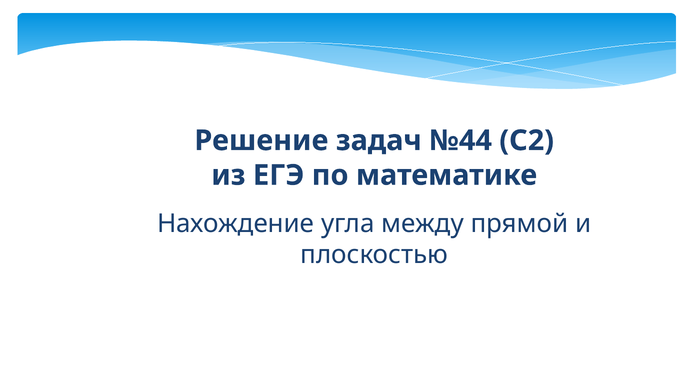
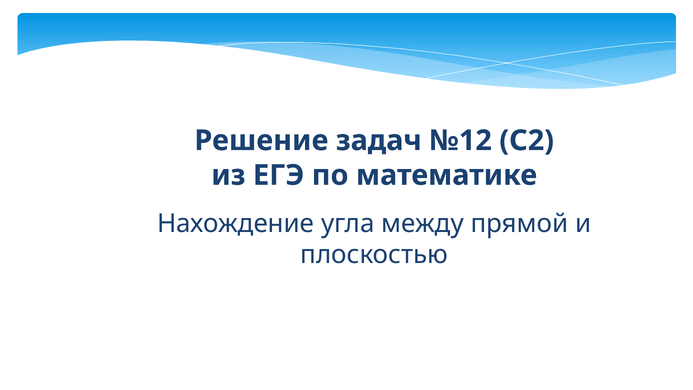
№44: №44 -> №12 (461, 141)
